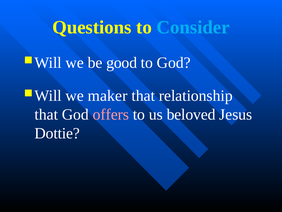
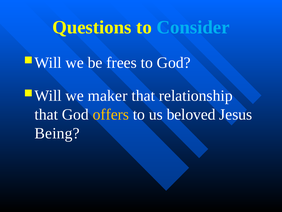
good: good -> frees (122, 63)
offers colour: pink -> yellow (111, 114)
Dottie: Dottie -> Being (57, 133)
